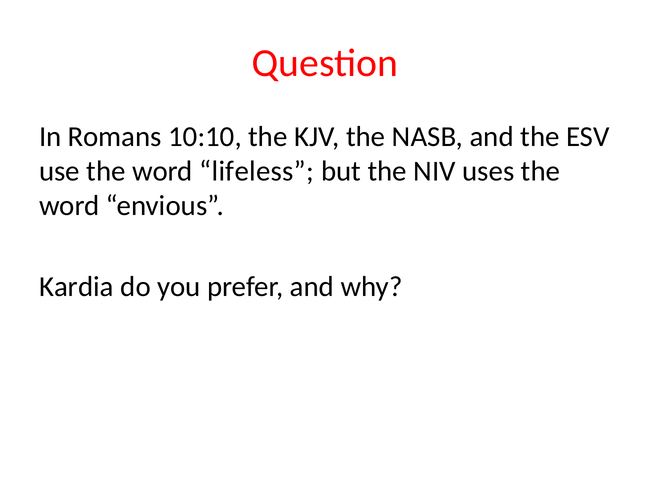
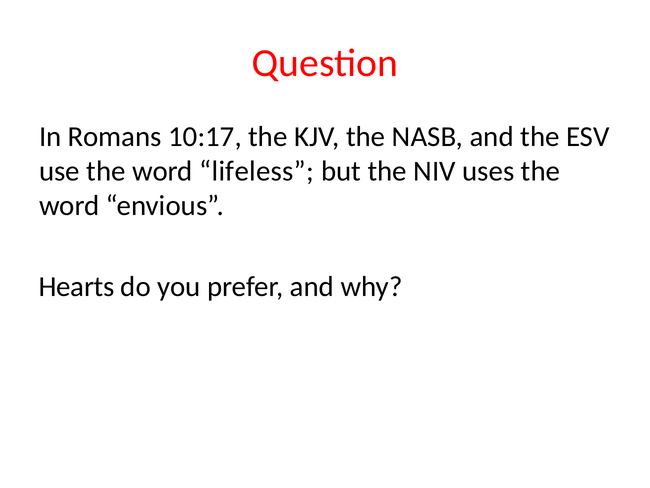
10:10: 10:10 -> 10:17 (205, 136)
Kardia: Kardia -> Hearts (77, 287)
